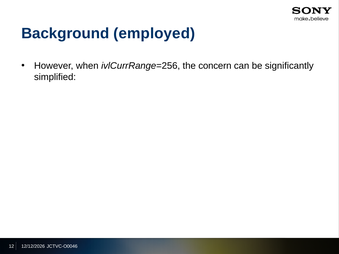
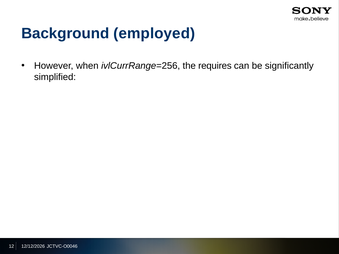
concern: concern -> requires (215, 66)
